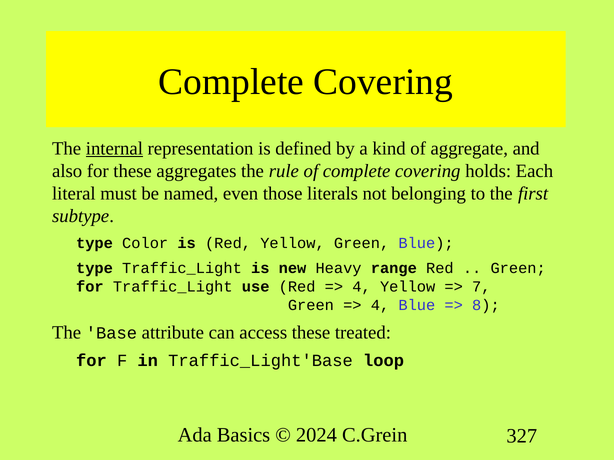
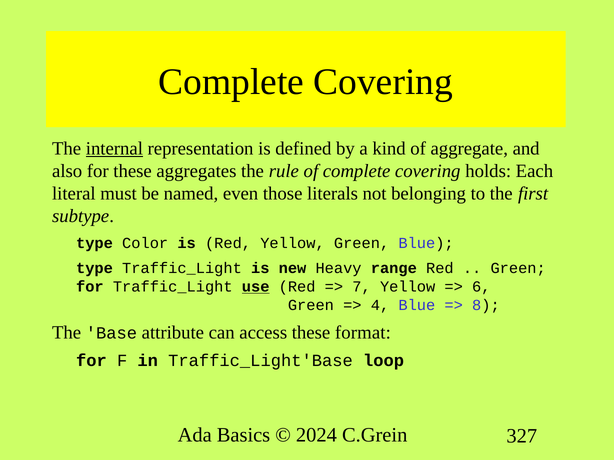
use underline: none -> present (256, 287)
4: 4 -> 7 (362, 287)
7: 7 -> 6 (481, 287)
treated: treated -> format (363, 333)
